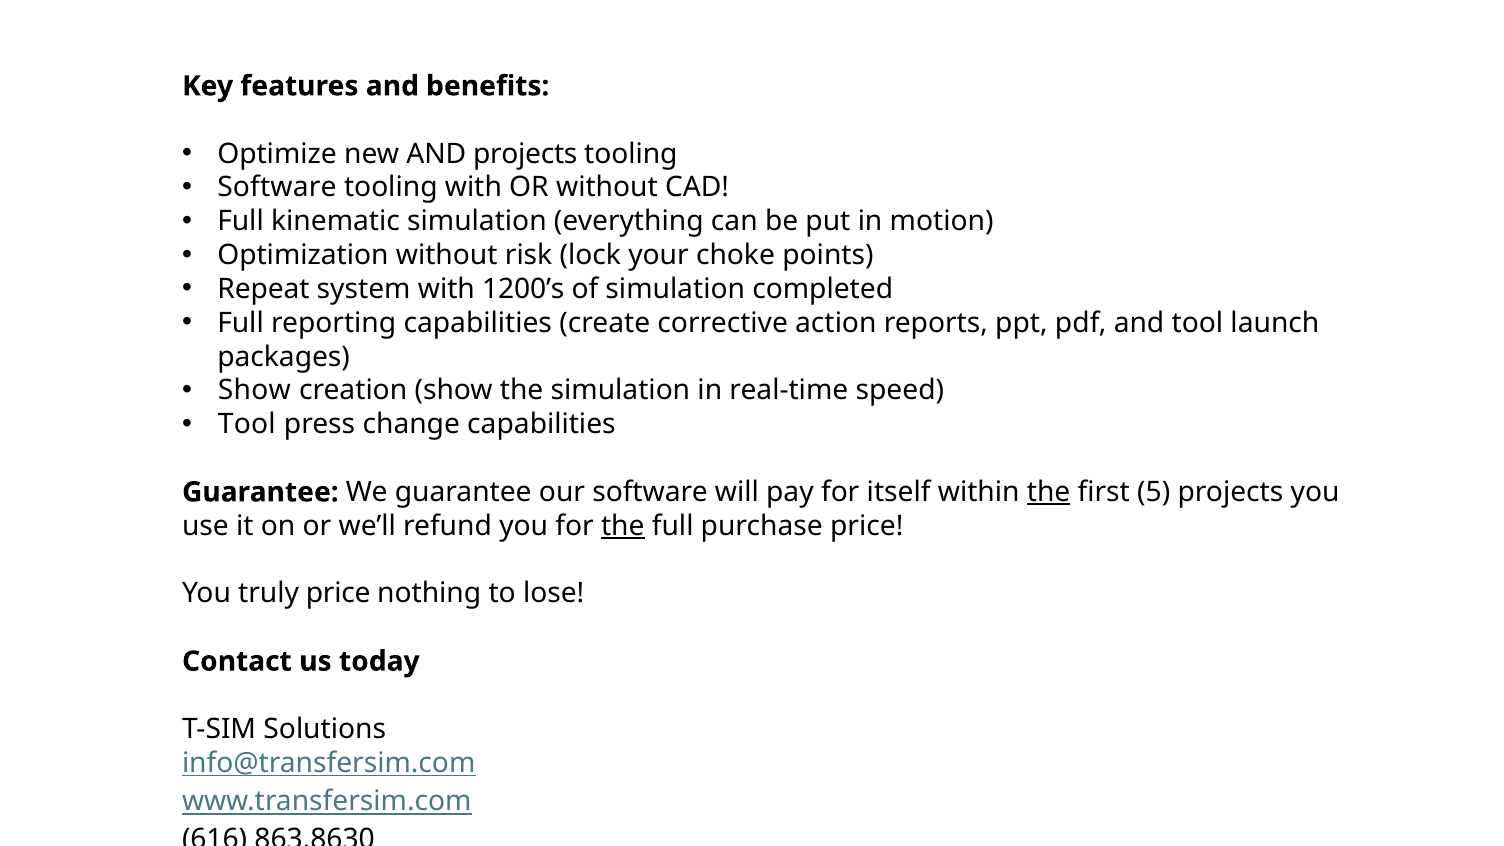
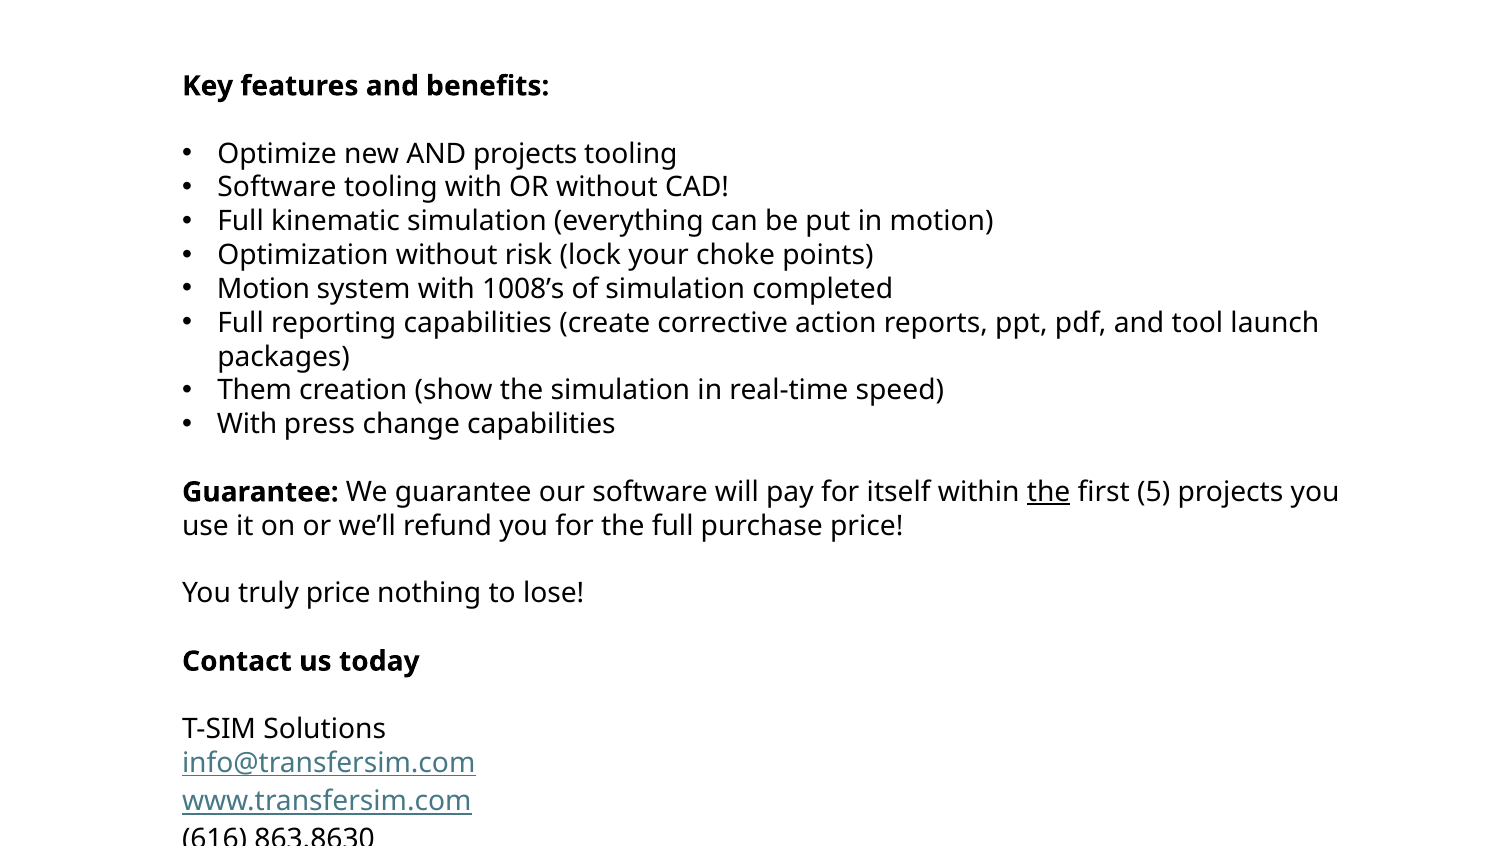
Repeat: Repeat -> Motion (264, 289)
1200’s: 1200’s -> 1008’s (523, 289)
Show: Show -> Them (255, 391)
Tool: Tool -> With (247, 424)
the underline: present -> none (623, 526)
